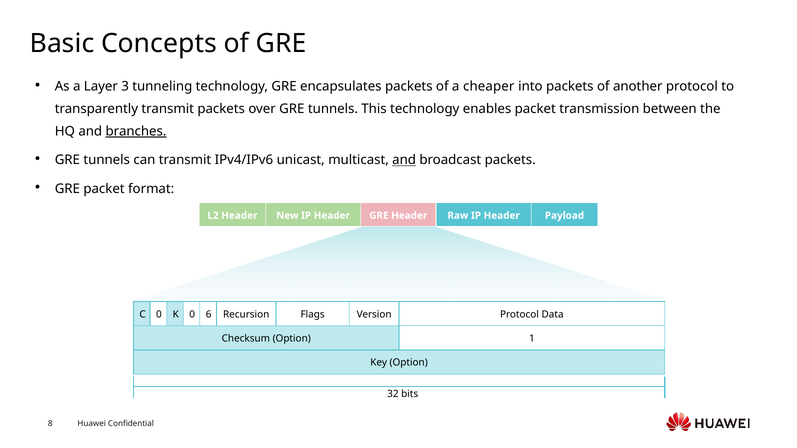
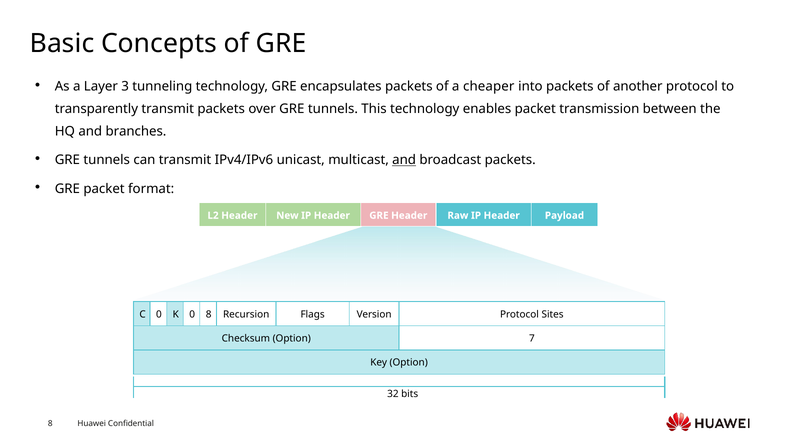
branches underline: present -> none (136, 131)
0 6: 6 -> 8 (209, 314)
Data: Data -> Sites (553, 314)
1: 1 -> 7 (532, 339)
